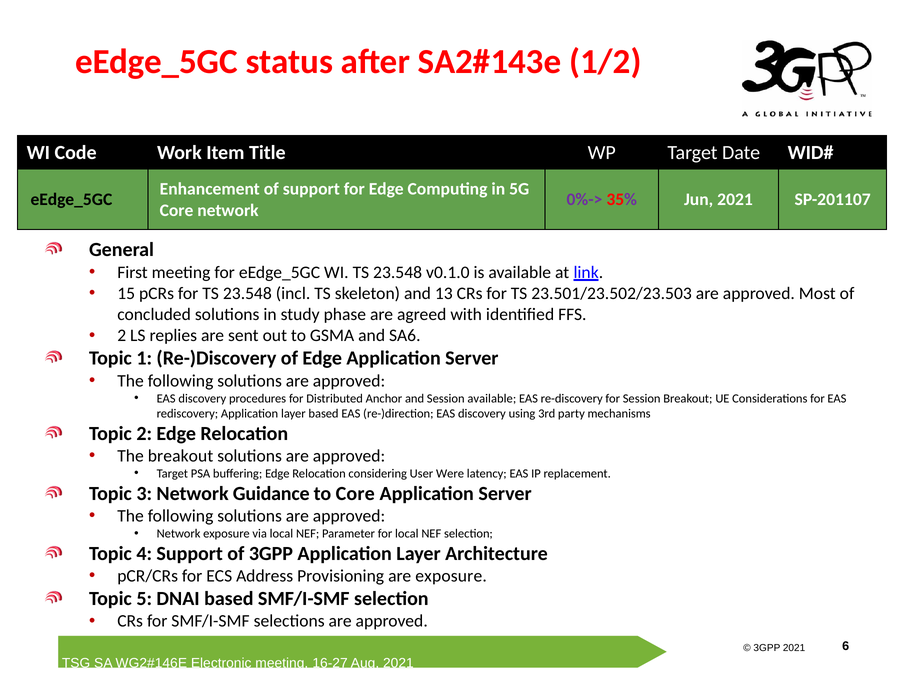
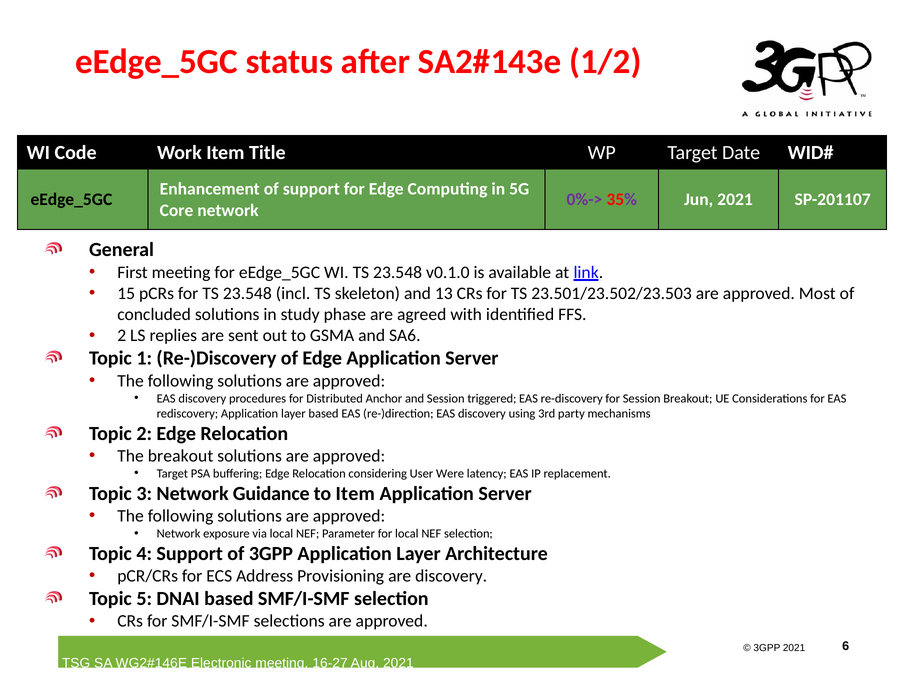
Session available: available -> triggered (492, 399)
to Core: Core -> Item (355, 494)
are exposure: exposure -> discovery (451, 577)
